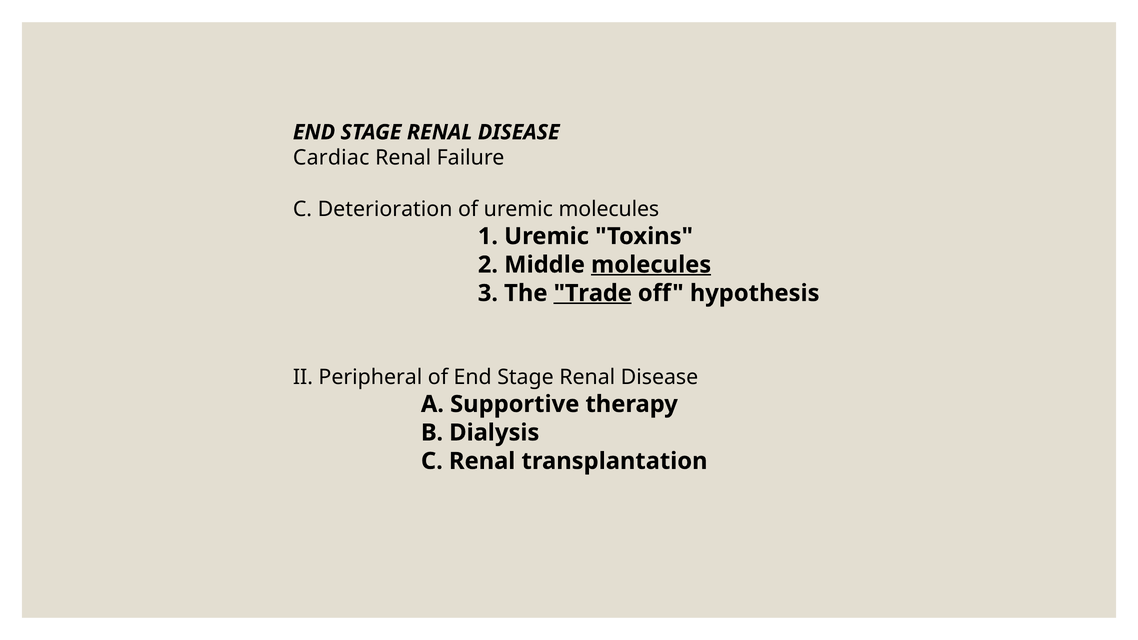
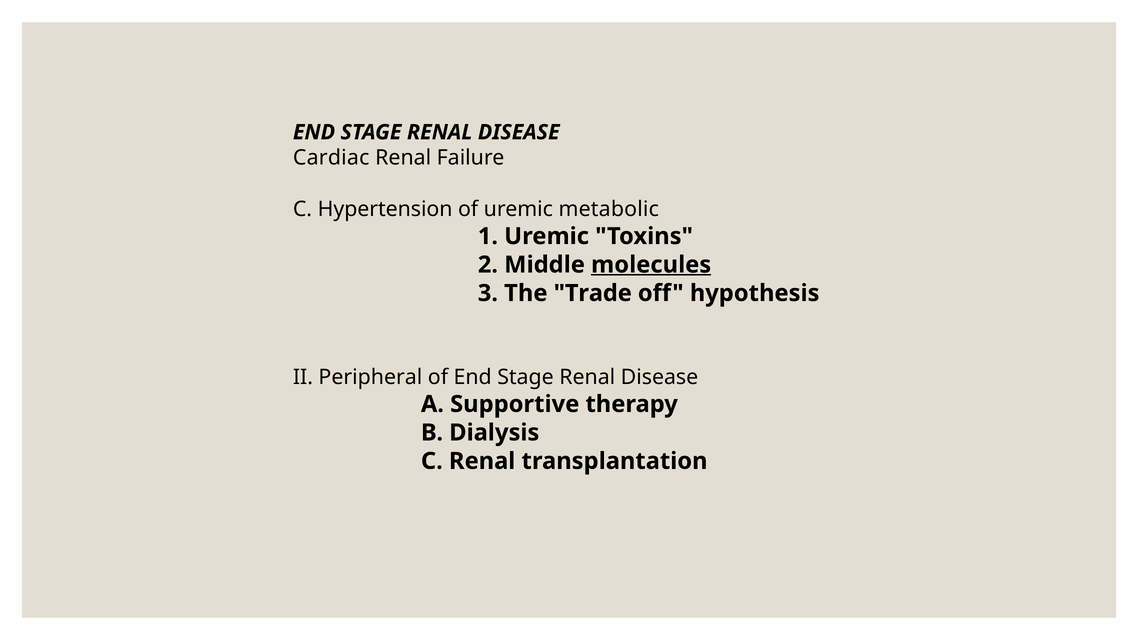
Deterioration: Deterioration -> Hypertension (385, 209)
uremic molecules: molecules -> metabolic (609, 209)
Trade underline: present -> none (593, 293)
